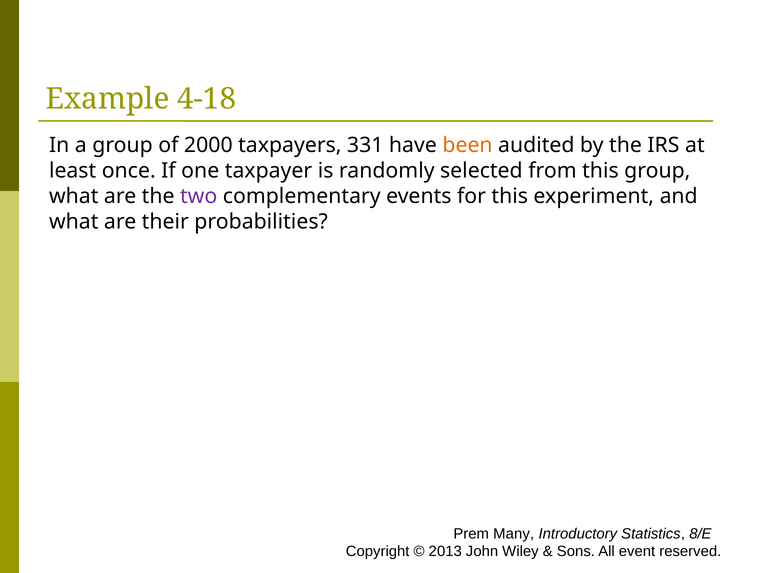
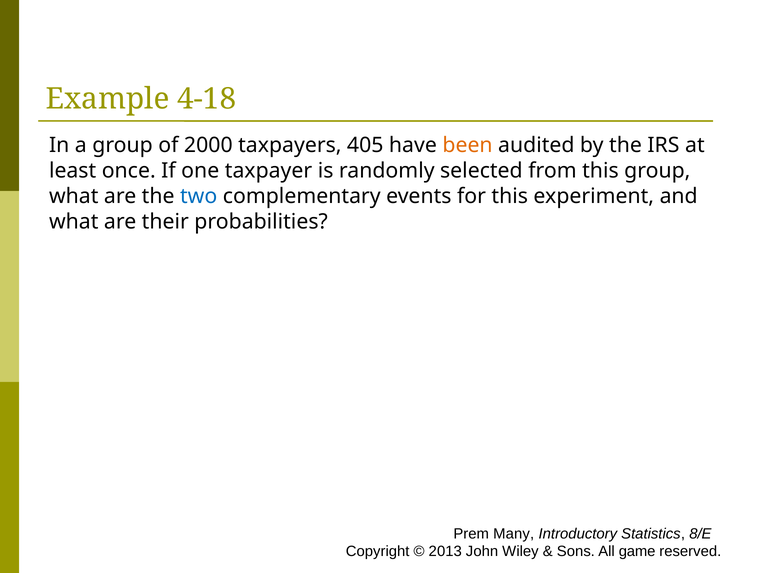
331: 331 -> 405 (365, 145)
two colour: purple -> blue (199, 196)
event: event -> game (637, 551)
